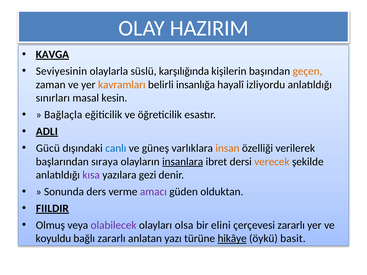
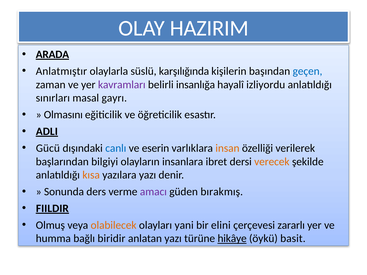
KAVGA: KAVGA -> ARADA (52, 54)
Seviyesinin: Seviyesinin -> Anlatmıştır (61, 71)
geçen colour: orange -> blue (307, 71)
kavramları colour: orange -> purple (122, 85)
kesin: kesin -> gayrı (114, 98)
Bağlaçla: Bağlaçla -> Olmasını (63, 115)
güneş: güneş -> eserin (155, 148)
sıraya: sıraya -> bilgiyi (105, 162)
insanlara underline: present -> none (183, 162)
kısa colour: purple -> orange (91, 175)
yazılara gezi: gezi -> yazı (148, 175)
olduktan: olduktan -> bırakmış (222, 192)
olabilecek colour: purple -> orange (114, 225)
olsa: olsa -> yani (184, 225)
koyuldu: koyuldu -> humma (53, 239)
bağlı zararlı: zararlı -> biridir (111, 239)
